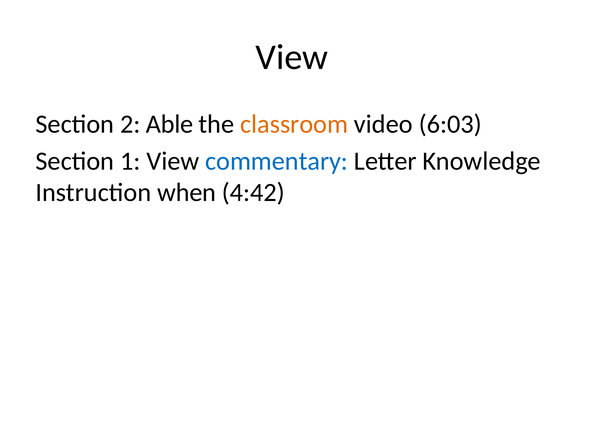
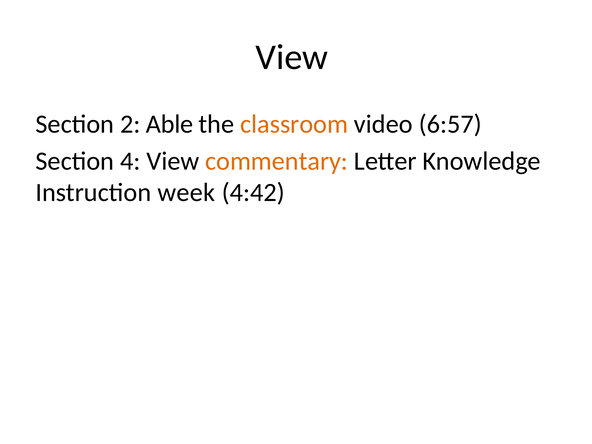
6:03: 6:03 -> 6:57 (450, 124)
1: 1 -> 4 (130, 161)
commentary colour: blue -> orange (277, 161)
when: when -> week (186, 193)
